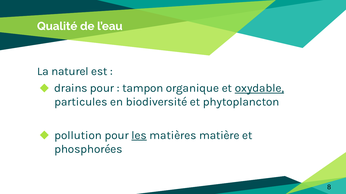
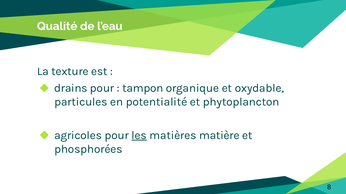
naturel: naturel -> texture (70, 72)
oxydable underline: present -> none (259, 88)
biodiversité: biodiversité -> potentialité (156, 102)
pollution: pollution -> agricoles (78, 136)
